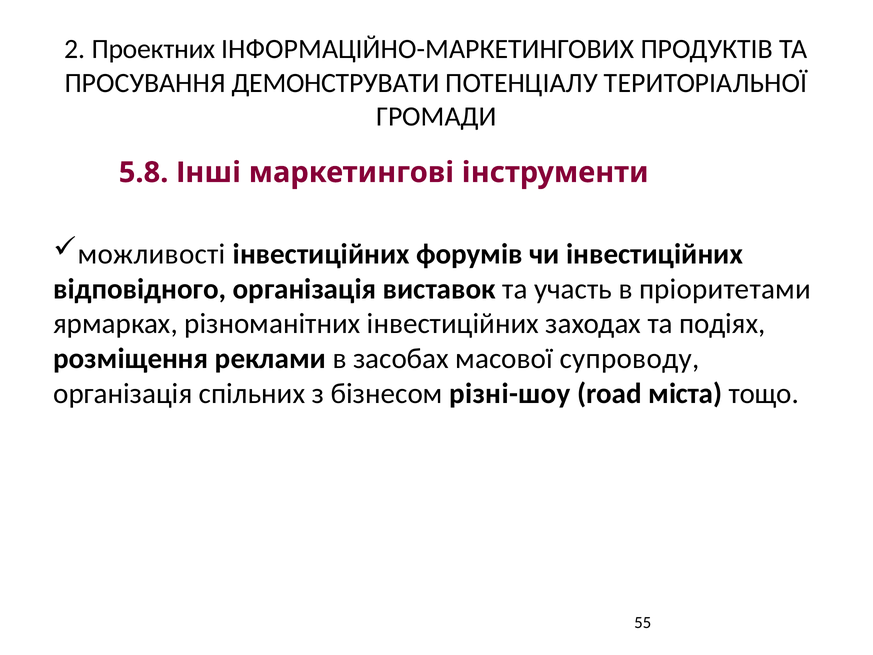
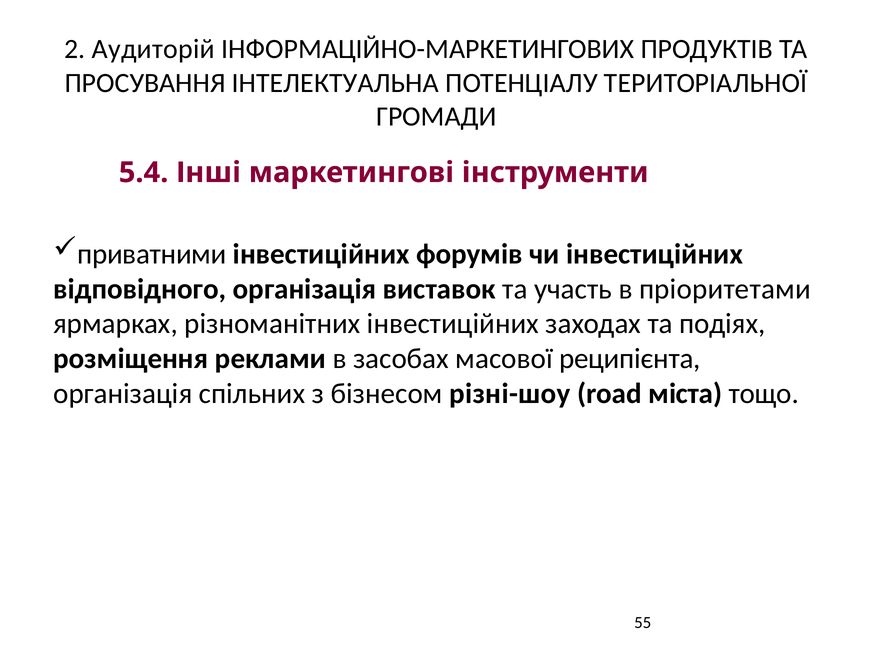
Проектних: Проектних -> Аудиторій (153, 49)
ДЕМОНСТРУВАТИ: ДЕМОНСТРУВАТИ -> ІНТЕЛЕКТУАЛЬНА (335, 83)
5.8: 5.8 -> 5.4 (144, 172)
можливості: можливості -> приватними (152, 254)
супроводу: супроводу -> реципієнта (630, 359)
